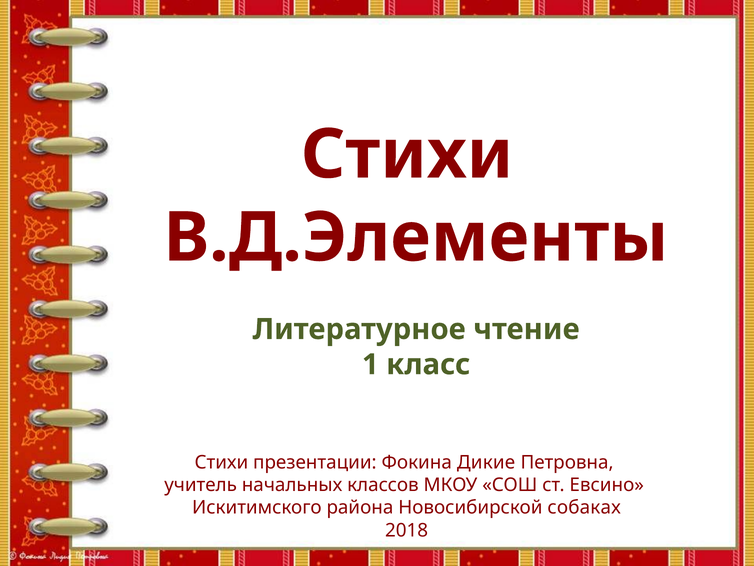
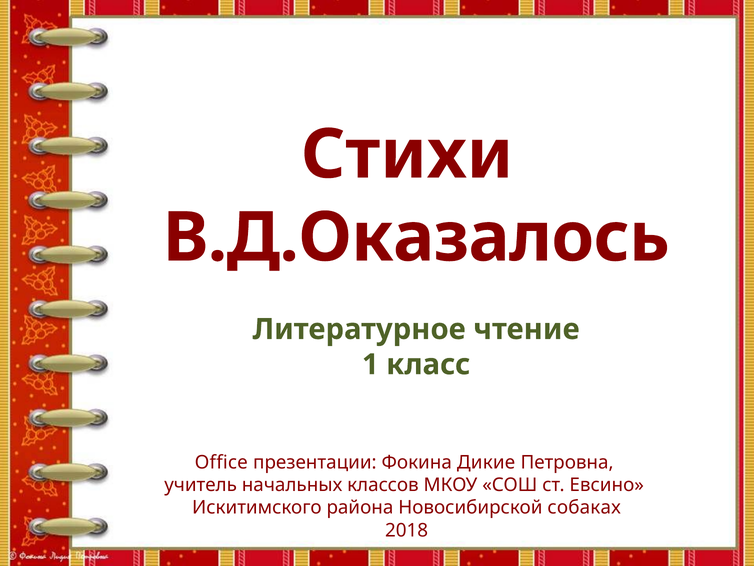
В.Д.Элементы: В.Д.Элементы -> В.Д.Оказалось (416, 238)
Стихи: Стихи -> Office (221, 462)
